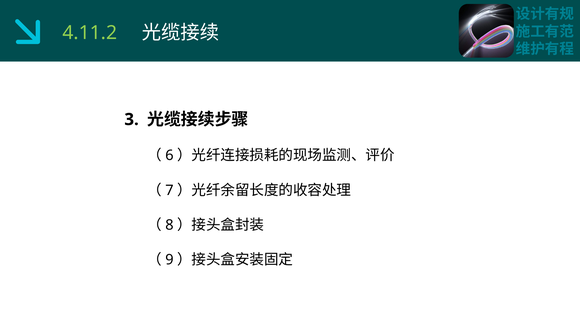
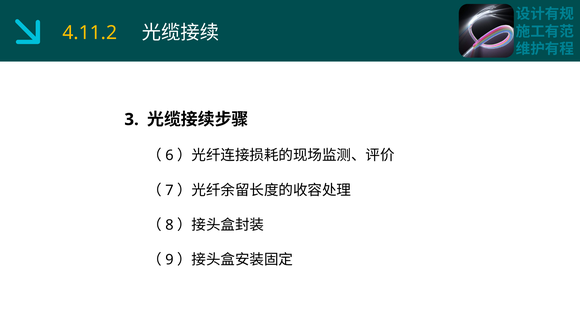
4.11.2 colour: light green -> yellow (90, 33)
